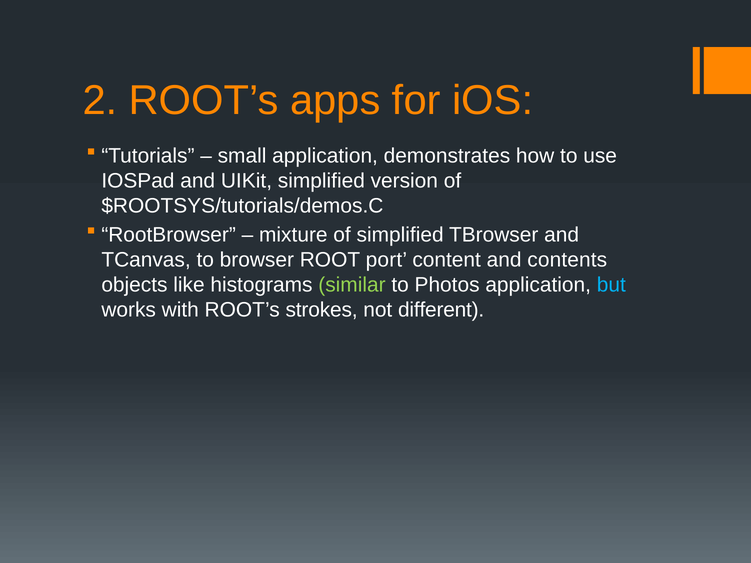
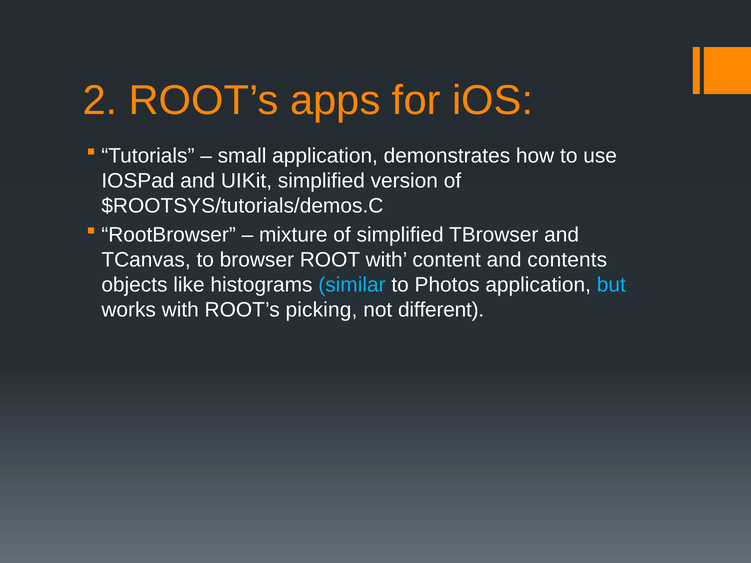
ROOT port: port -> with (386, 260)
similar colour: light green -> light blue (352, 285)
strokes: strokes -> picking (321, 310)
